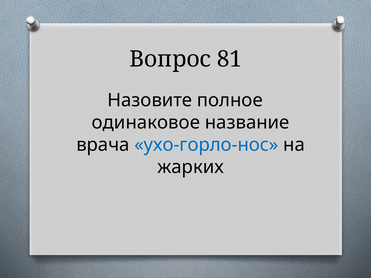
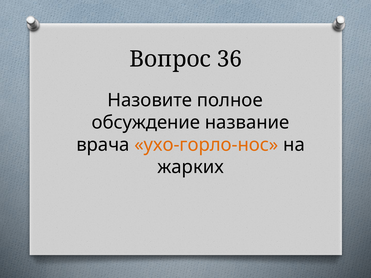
81: 81 -> 36 (229, 59)
одинаковое: одинаковое -> обсуждение (146, 123)
ухо-горло-нос colour: blue -> orange (206, 145)
